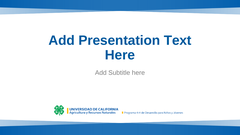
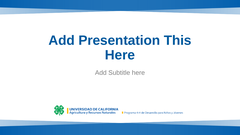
Text: Text -> This (178, 41)
